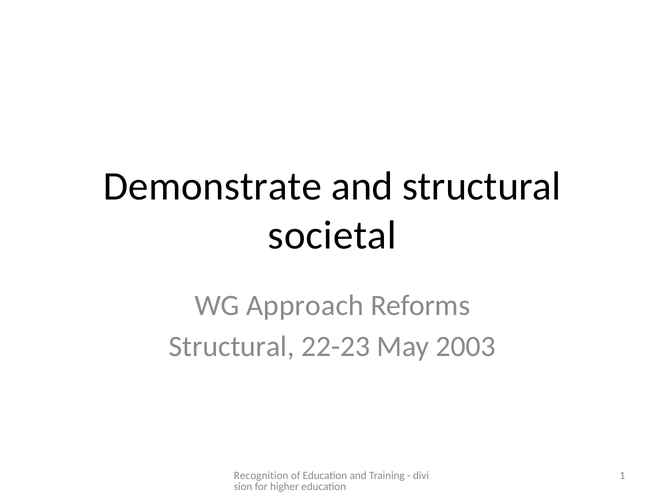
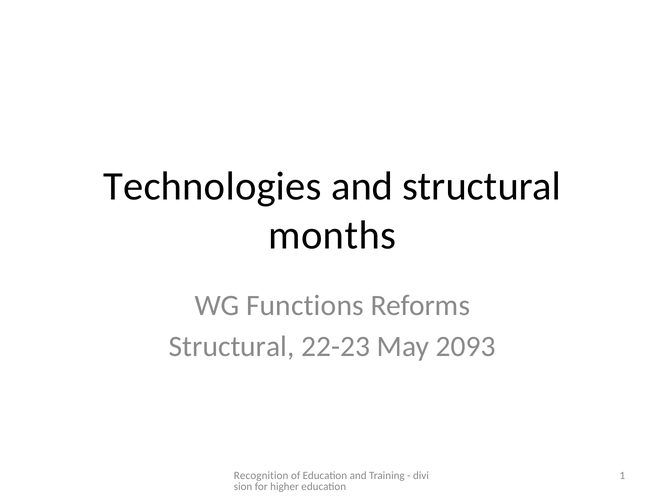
Demonstrate: Demonstrate -> Technologies (212, 187)
societal: societal -> months (332, 236)
Approach: Approach -> Functions (305, 306)
2003: 2003 -> 2093 (466, 347)
